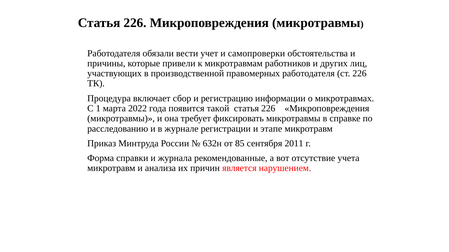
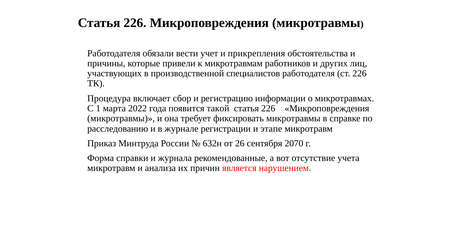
самопроверки: самопроверки -> прикрепления (256, 53)
правомерных: правомерных -> специалистов (253, 74)
85: 85 -> 26 (240, 144)
2011: 2011 -> 2070 (294, 144)
